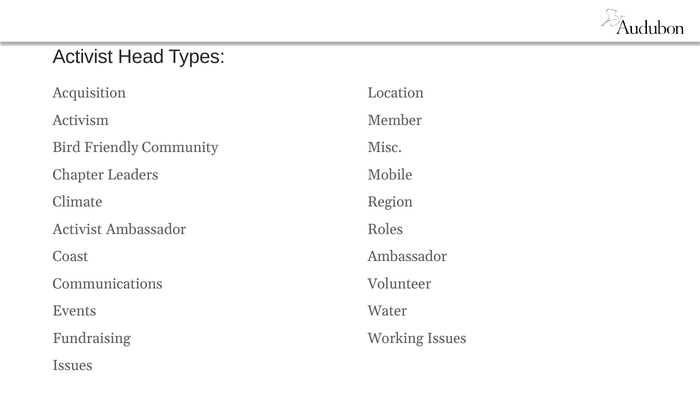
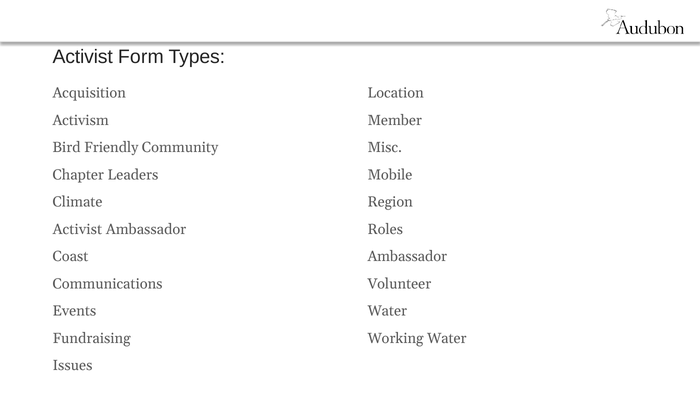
Head: Head -> Form (141, 57)
Working Issues: Issues -> Water (447, 338)
